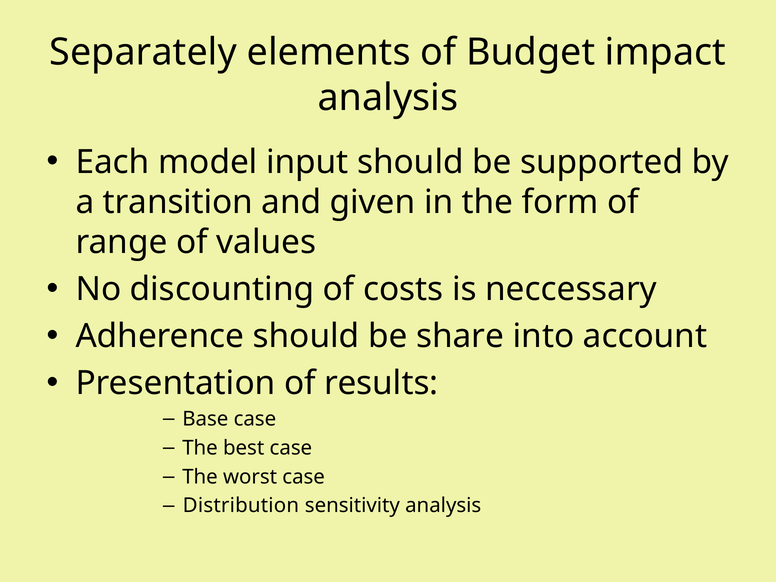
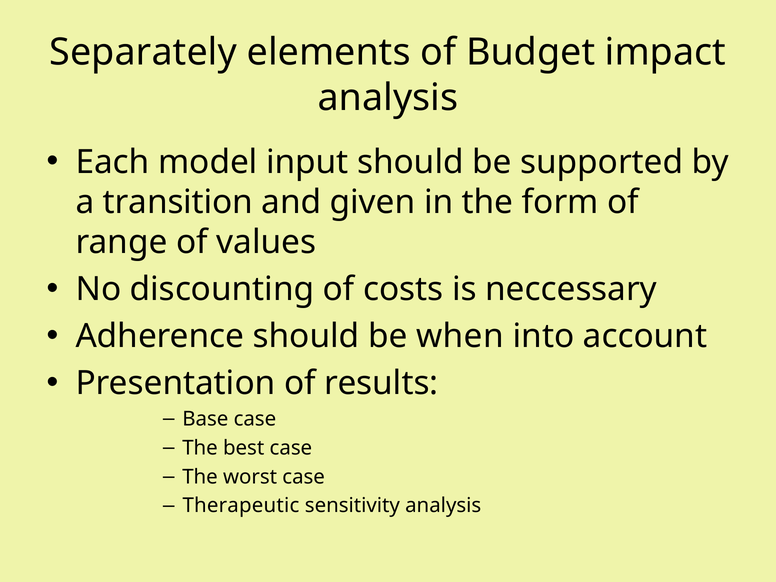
share: share -> when (460, 336)
Distribution: Distribution -> Therapeutic (241, 506)
